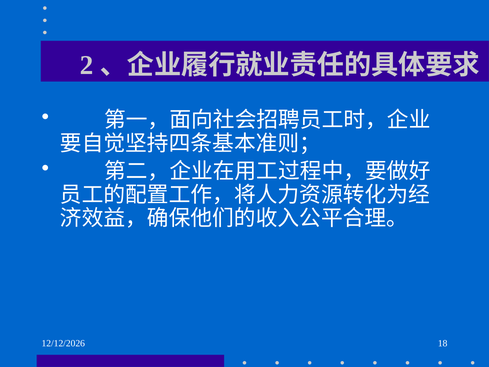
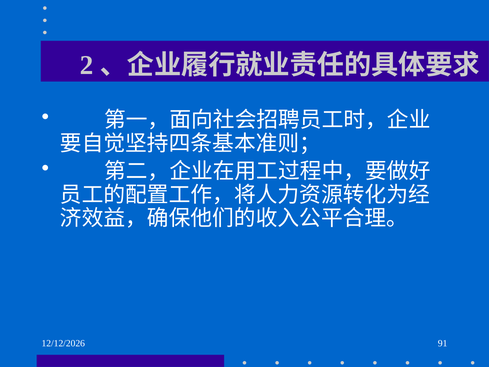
18: 18 -> 91 (443, 343)
